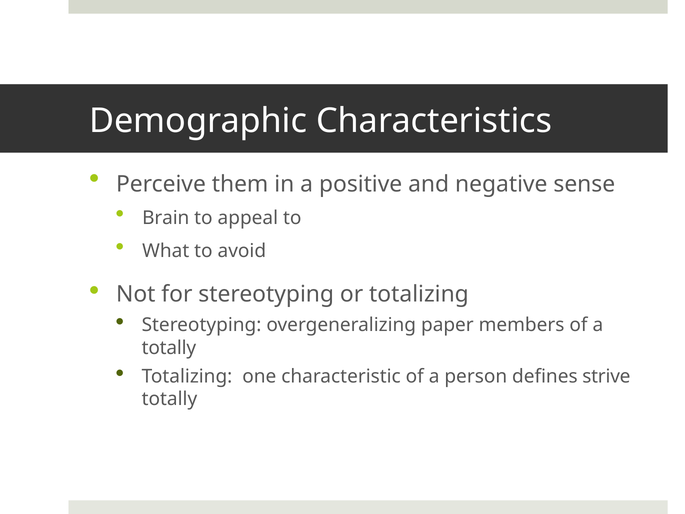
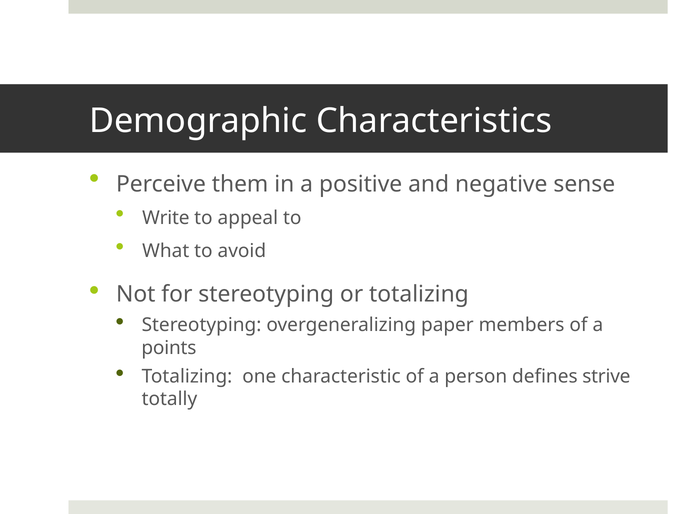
Brain: Brain -> Write (166, 218)
totally: totally -> points (169, 348)
